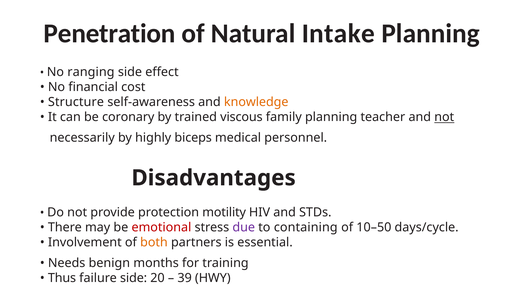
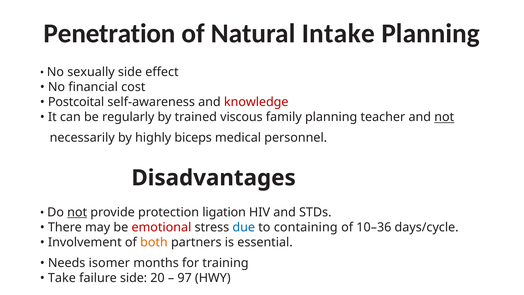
ranging: ranging -> sexually (91, 72)
Structure: Structure -> Postcoital (76, 102)
knowledge colour: orange -> red (256, 102)
coronary: coronary -> regularly (128, 117)
not underline: none -> present (77, 212)
motility: motility -> ligation (224, 212)
due colour: purple -> blue (244, 227)
10–50: 10–50 -> 10–36 (374, 227)
benign: benign -> isomer (109, 263)
Thus: Thus -> Take (62, 278)
39: 39 -> 97 (185, 278)
